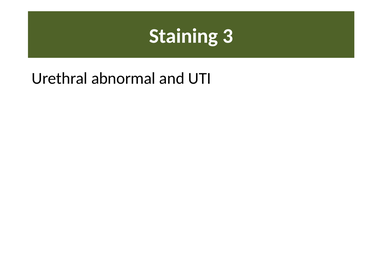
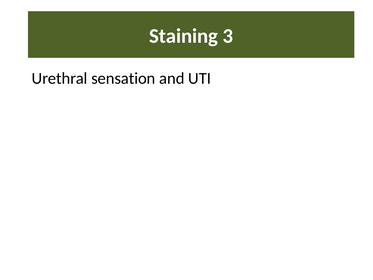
abnormal: abnormal -> sensation (123, 78)
